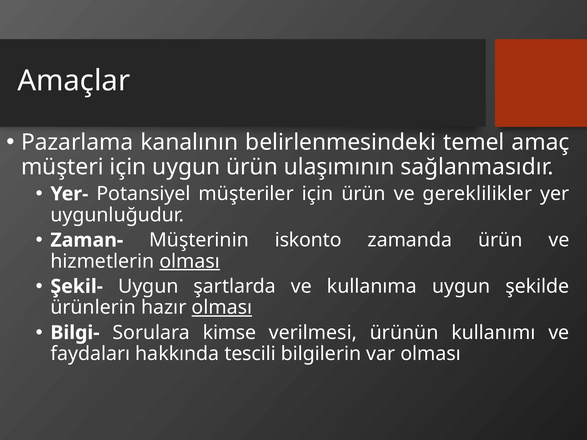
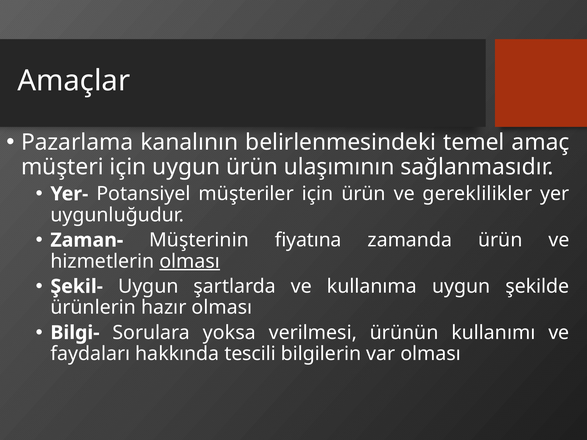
iskonto: iskonto -> fiyatına (308, 240)
olması underline: present -> none (222, 308)
kimse: kimse -> yoksa (229, 333)
